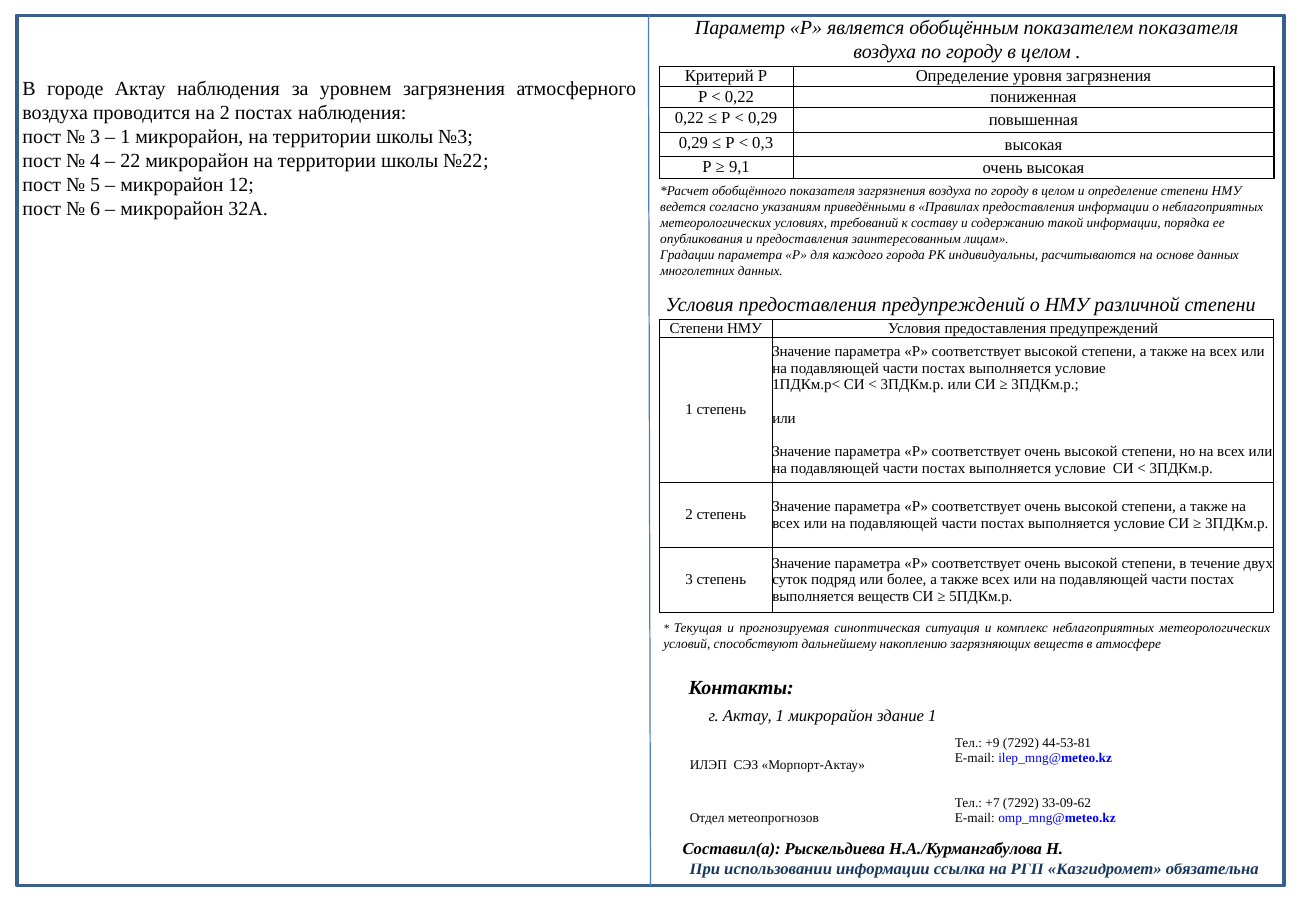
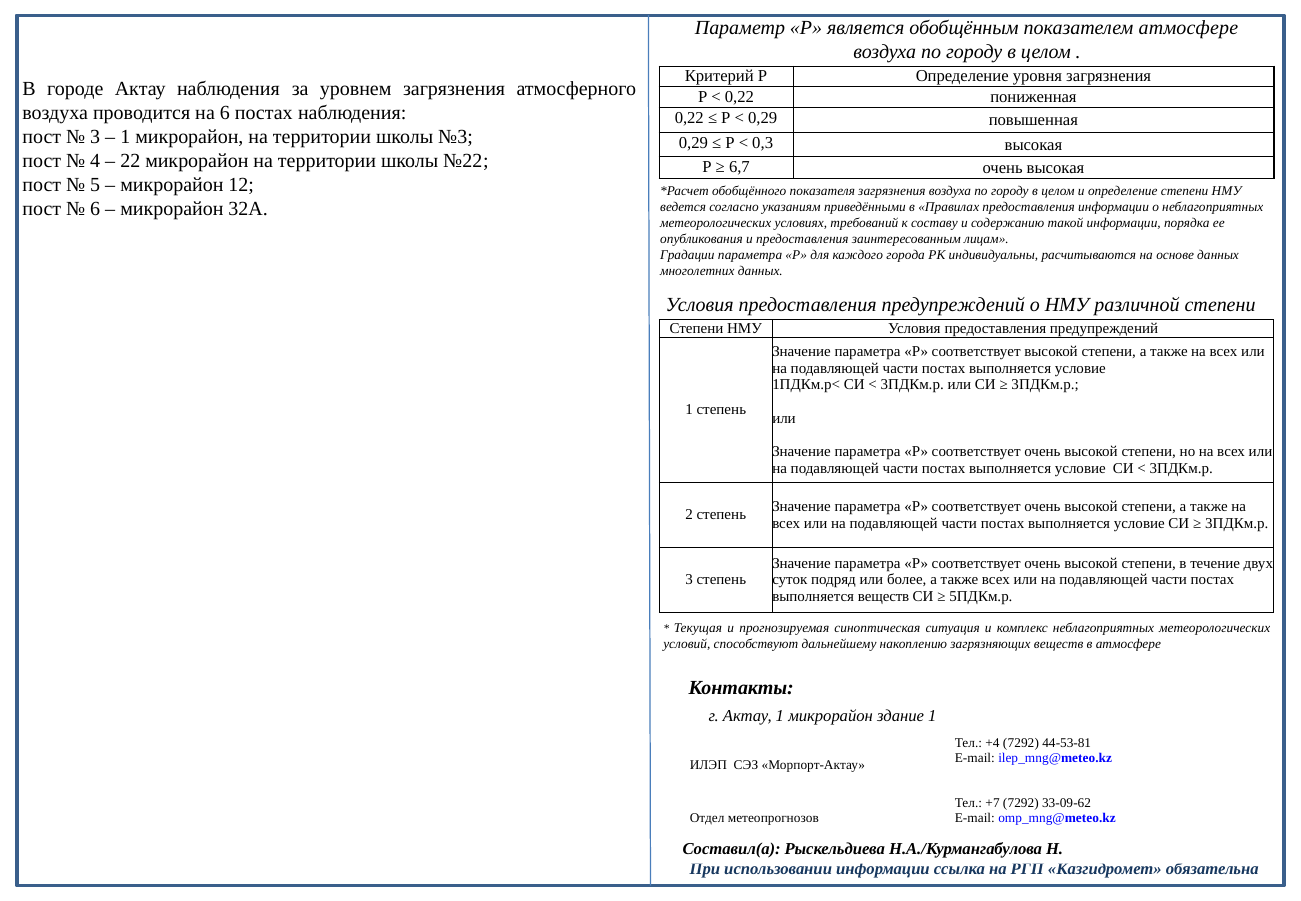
показателем показателя: показателя -> атмосфере (1188, 28)
на 2: 2 -> 6 (225, 113)
9,1: 9,1 -> 6,7 (739, 167)
+9: +9 -> +4 (993, 743)
